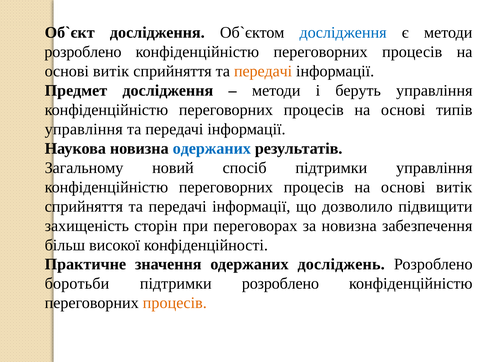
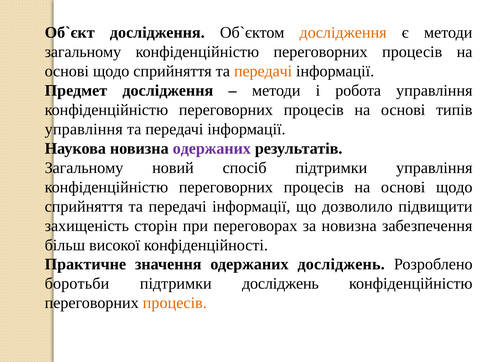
дослідження colour: blue -> orange (343, 33)
розроблено: розроблено -> загальному (83, 52)
витік: витік -> щодо (111, 71)
беруть: беруть -> робота (358, 91)
одержаних colour: blue -> purple (212, 149)
витік: витік -> щодо (454, 187)
підтримки розроблено: розроблено -> досліджень (280, 284)
